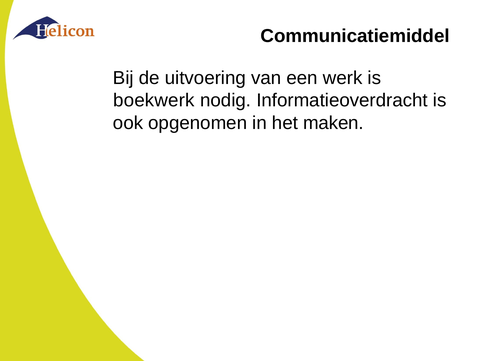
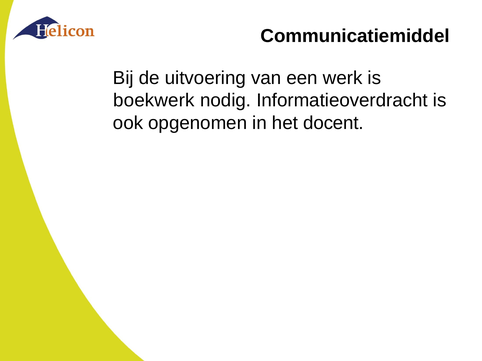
maken: maken -> docent (333, 123)
